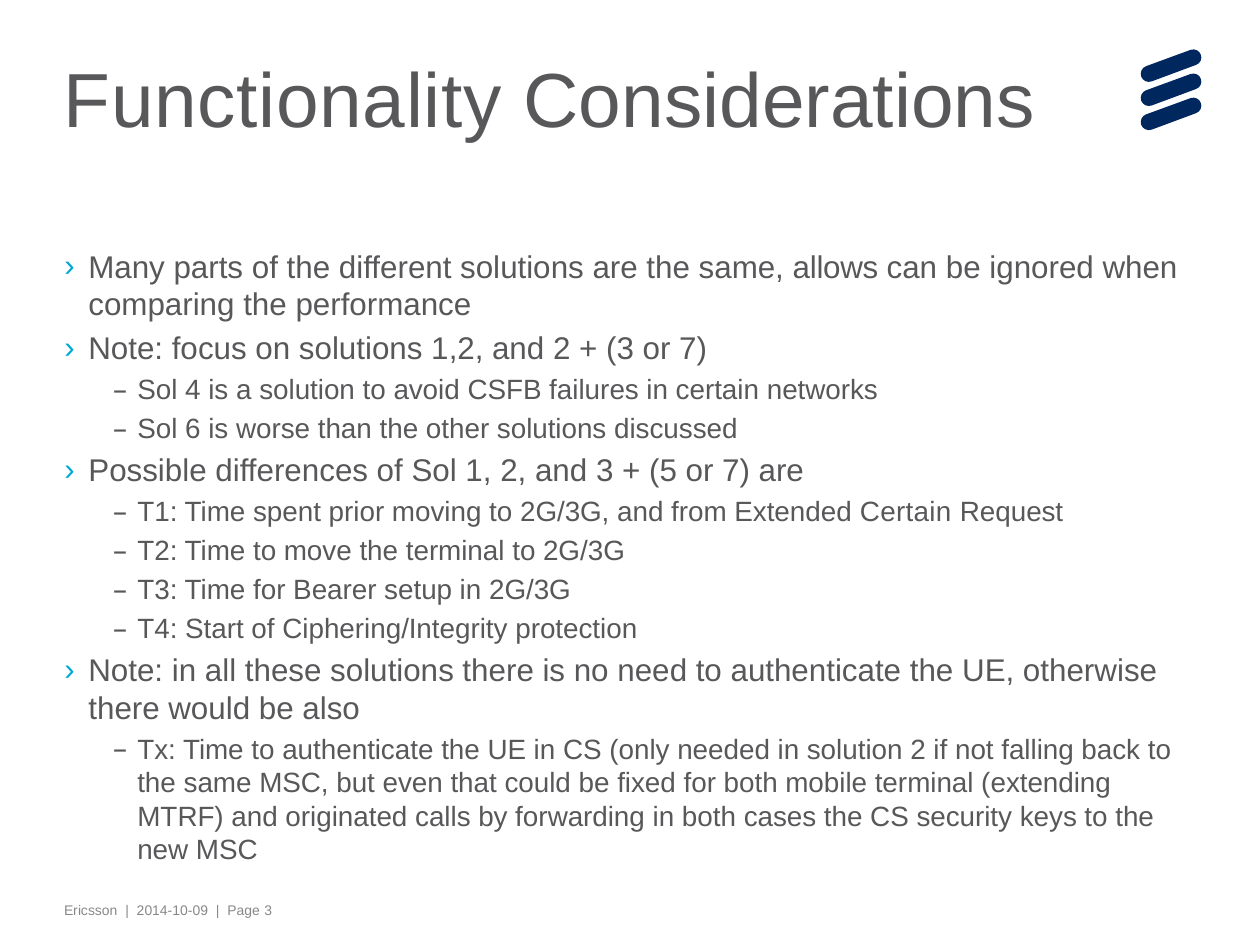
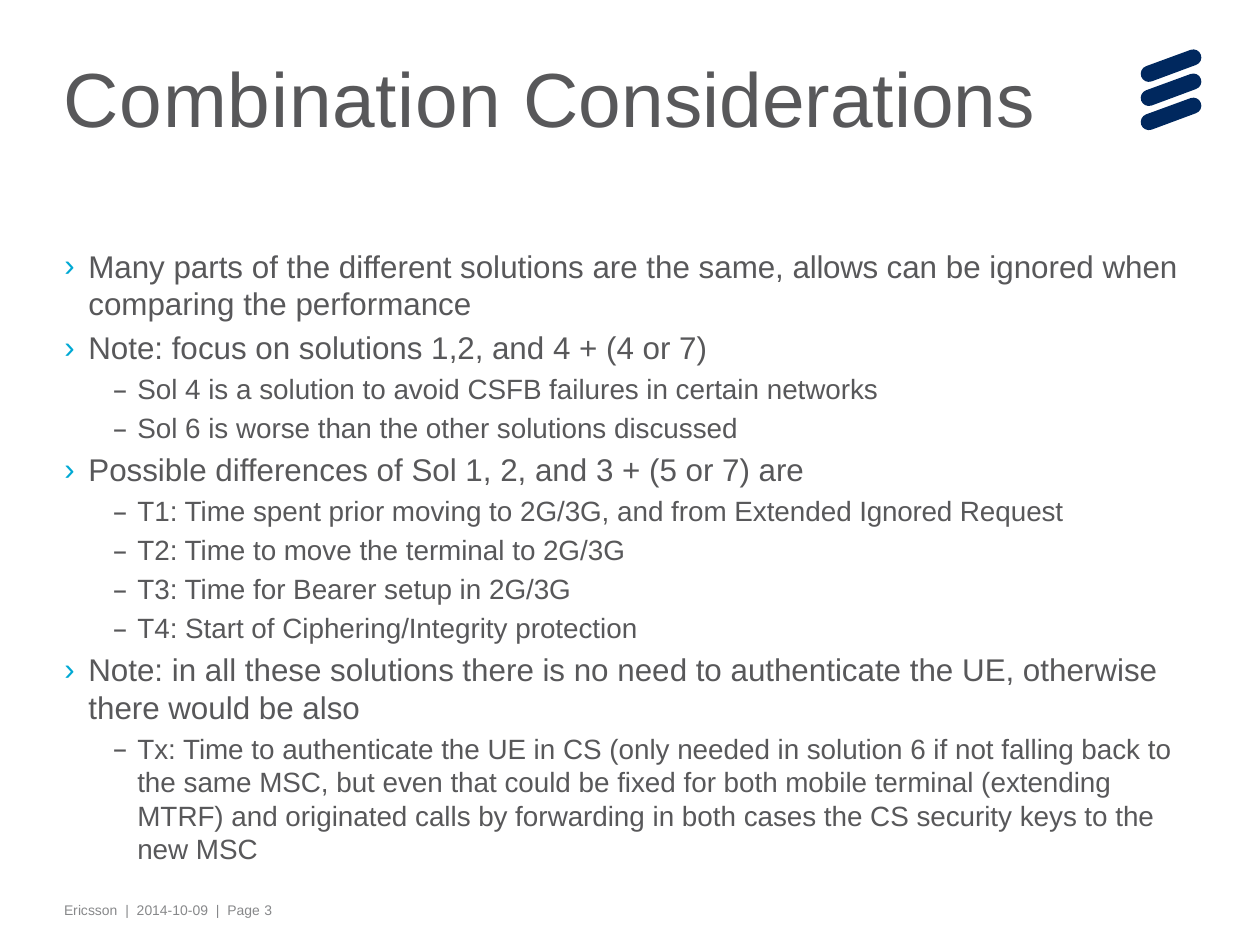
Functionality: Functionality -> Combination (283, 103)
and 2: 2 -> 4 (562, 349)
3: 3 -> 4 (620, 349)
Extended Certain: Certain -> Ignored (906, 512)
solution 2: 2 -> 6 (918, 750)
